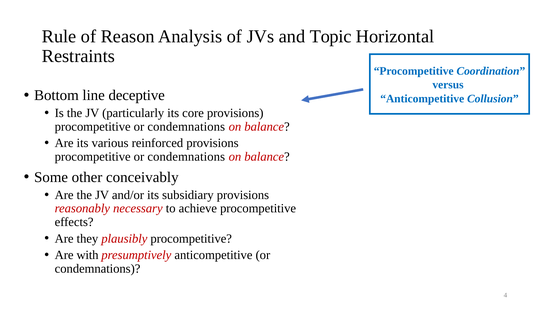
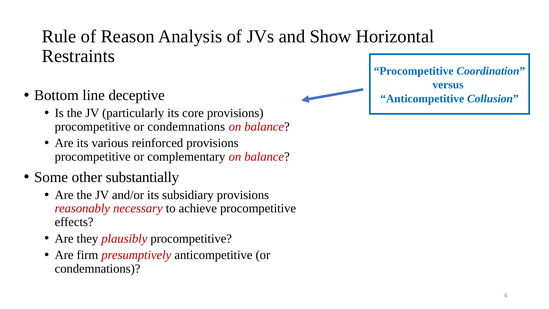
Topic: Topic -> Show (331, 36)
condemnations: condemnations -> complementary (186, 157)
conceivably: conceivably -> substantially (142, 177)
with: with -> firm (87, 255)
